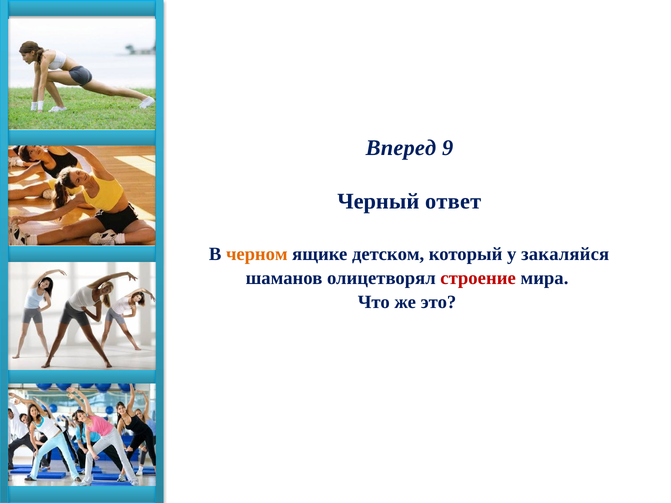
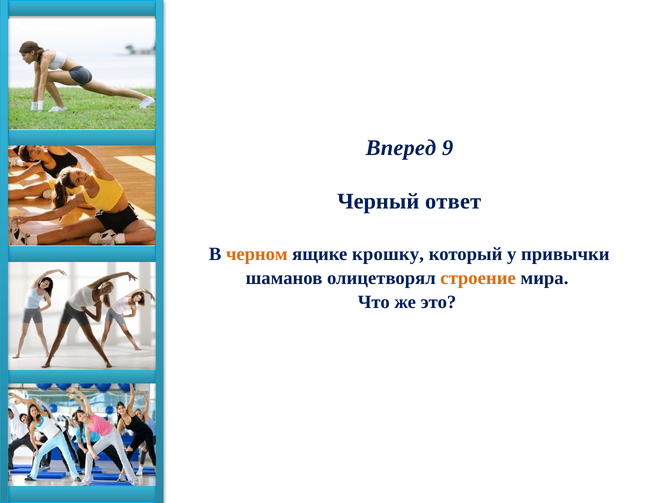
детском: детском -> крошку (388, 254)
закаляйся: закаляйся -> привычки (565, 254)
строение colour: red -> orange (478, 278)
